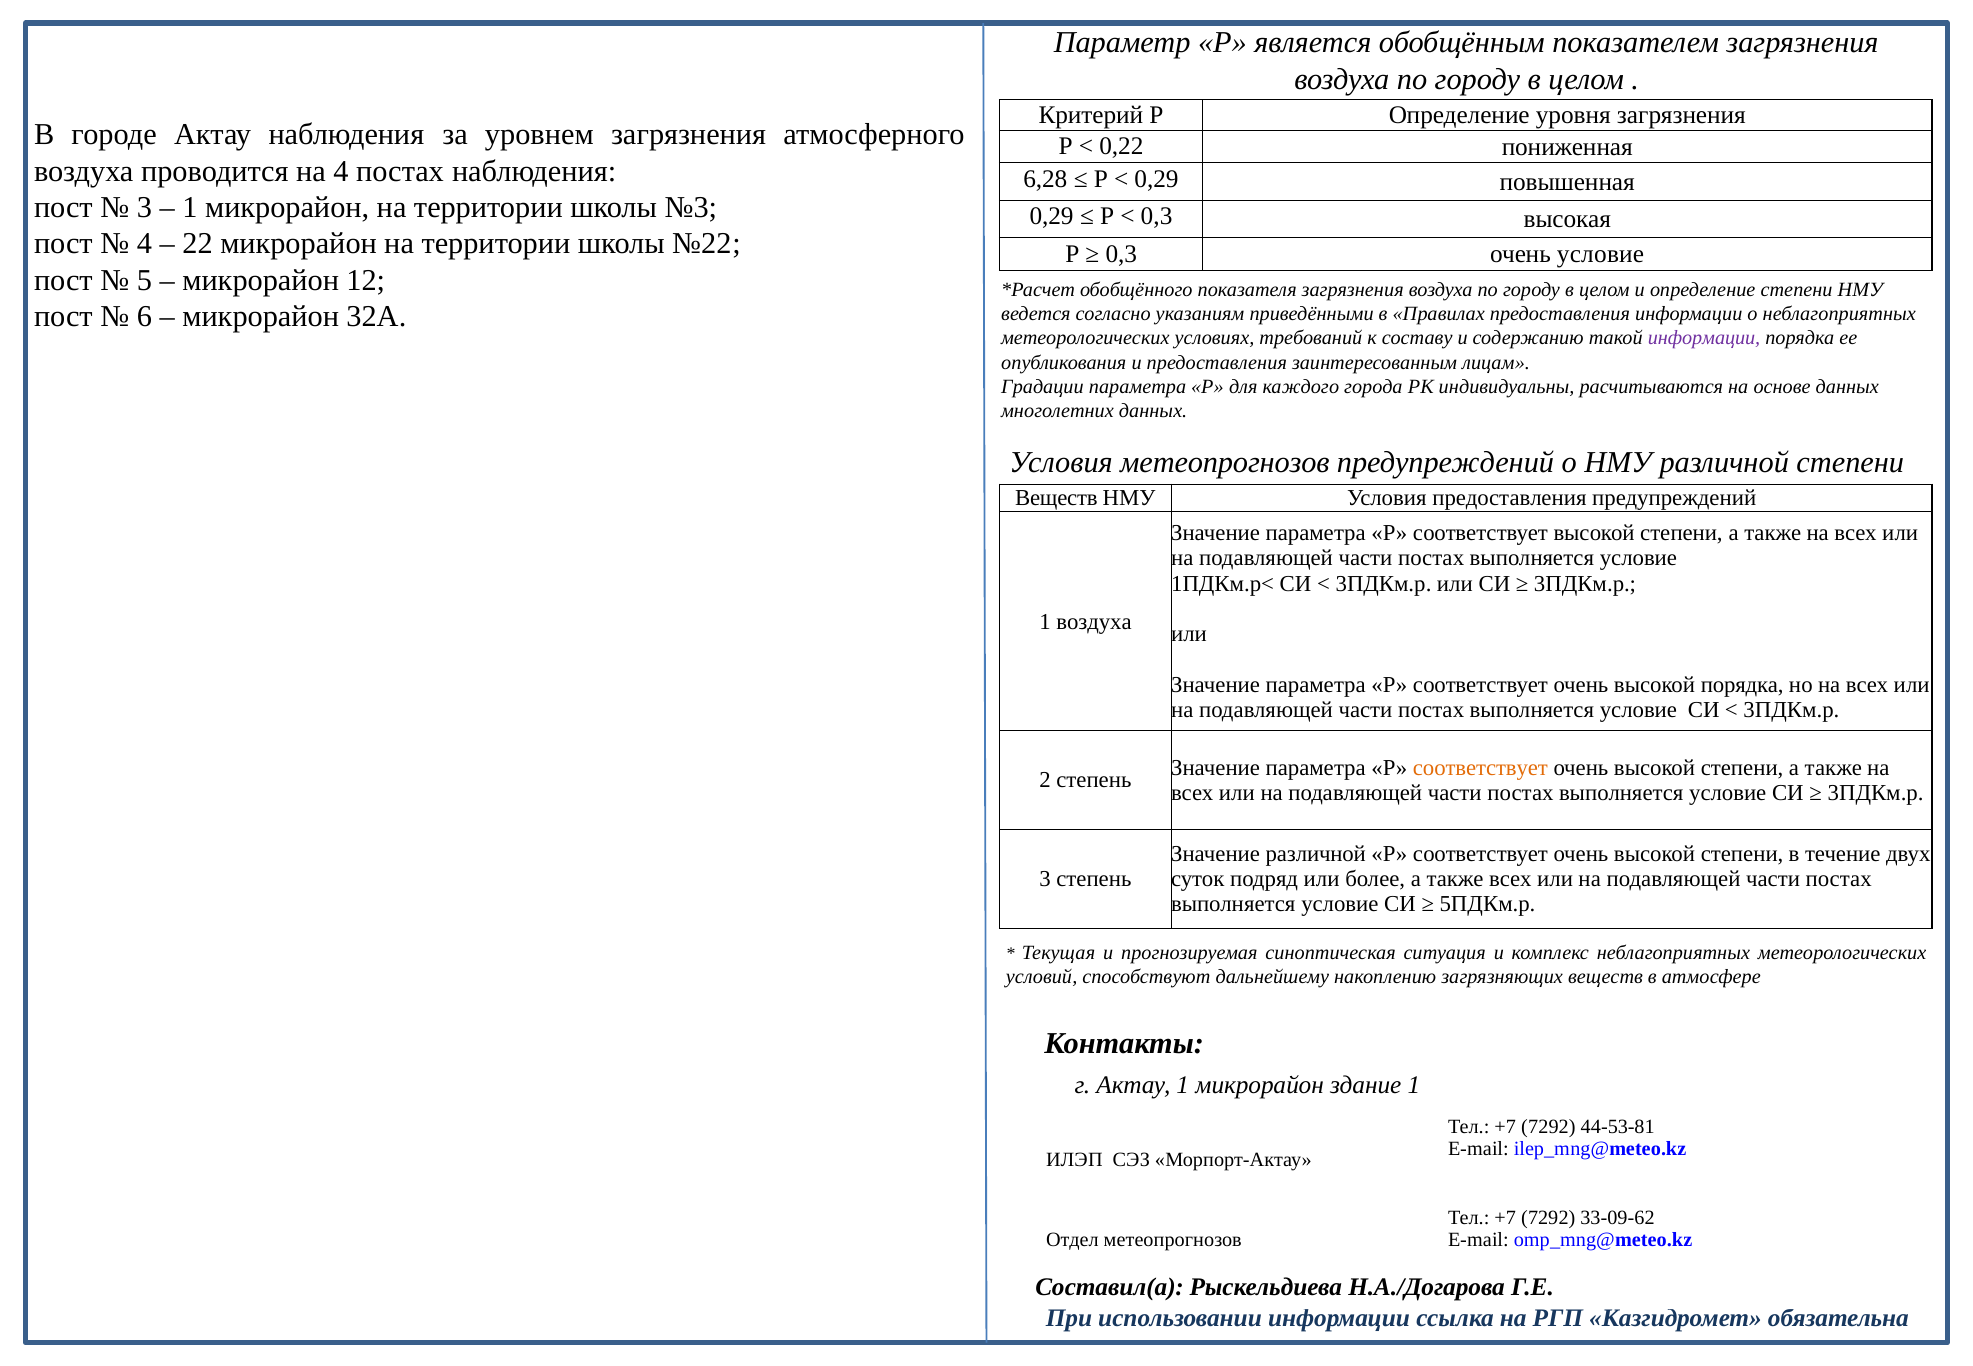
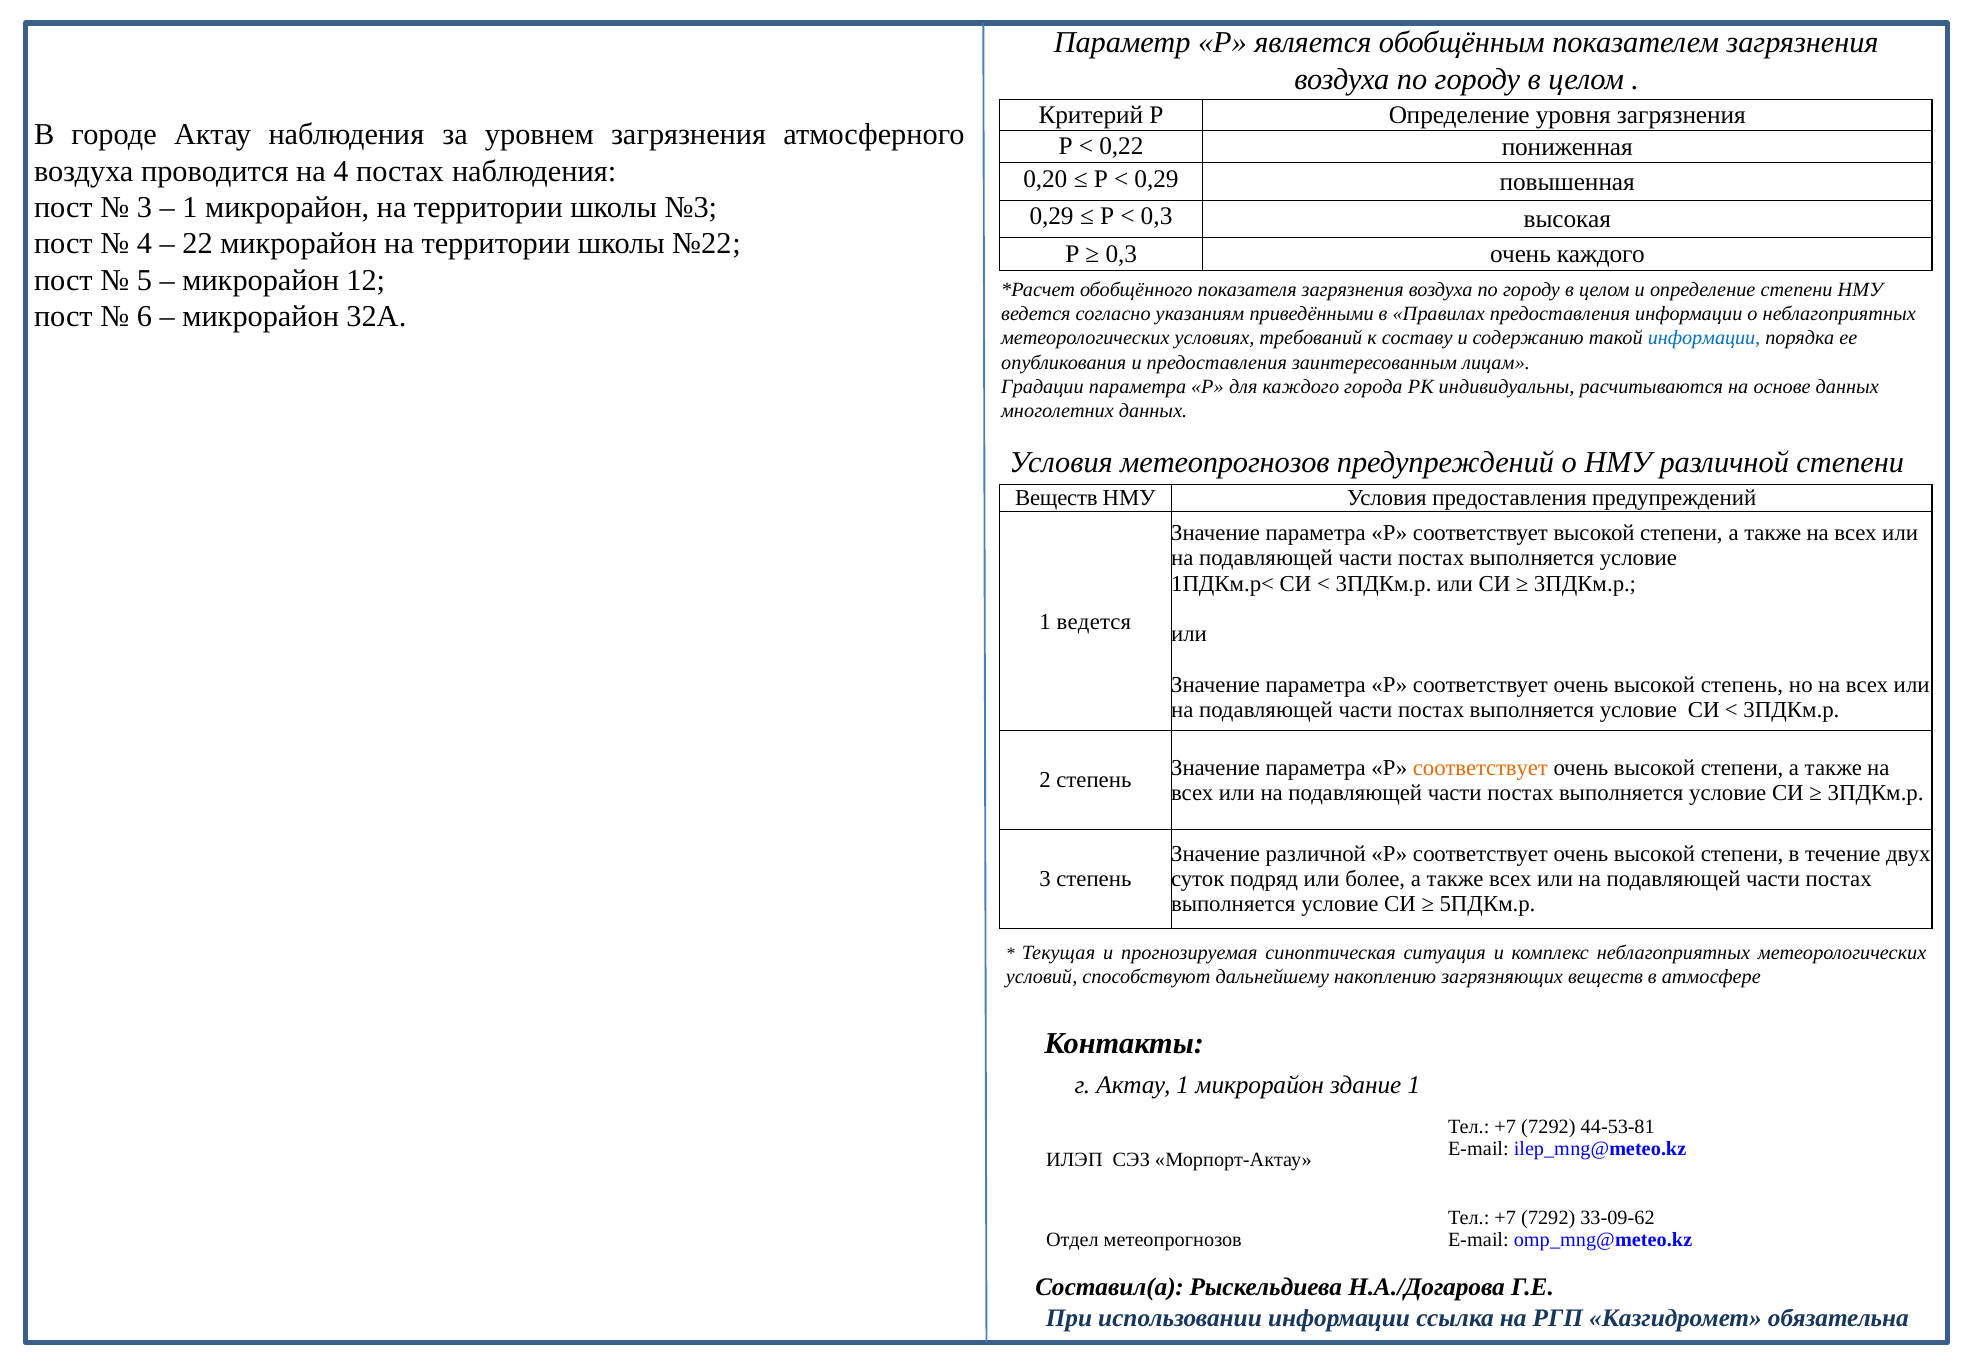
6,28: 6,28 -> 0,20 (1045, 179)
очень условие: условие -> каждого (1601, 254)
информации colour: purple -> blue (1704, 338)
1 воздуха: воздуха -> ведется (1094, 621)
высокой порядка: порядка -> степень (1742, 685)
